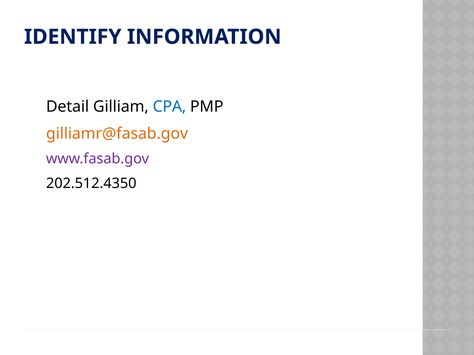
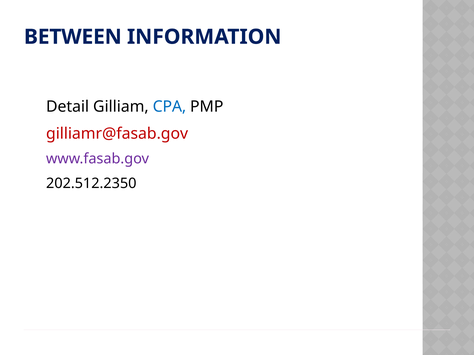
IDENTIFY: IDENTIFY -> BETWEEN (73, 37)
gilliamr@fasab.gov colour: orange -> red (117, 134)
202.512.4350: 202.512.4350 -> 202.512.2350 (91, 184)
